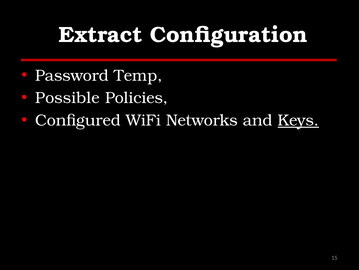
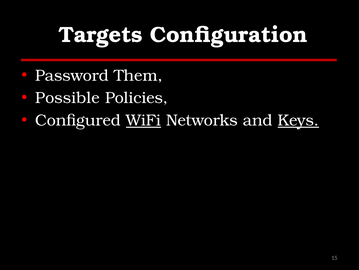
Extract: Extract -> Targets (101, 35)
Temp: Temp -> Them (138, 75)
WiFi underline: none -> present (143, 120)
